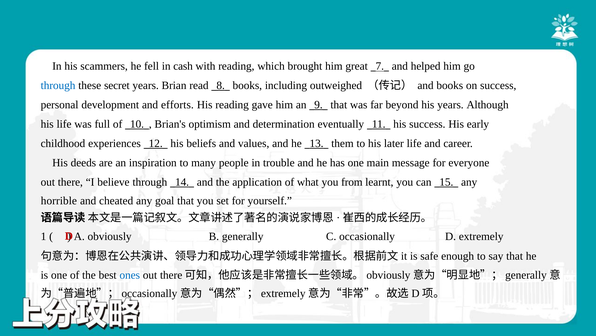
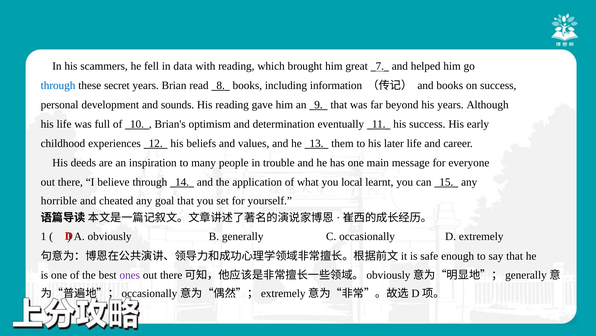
cash: cash -> data (183, 66)
outweighed: outweighed -> information (336, 85)
efforts: efforts -> sounds (178, 105)
from: from -> local (352, 182)
ones colour: blue -> purple (130, 275)
